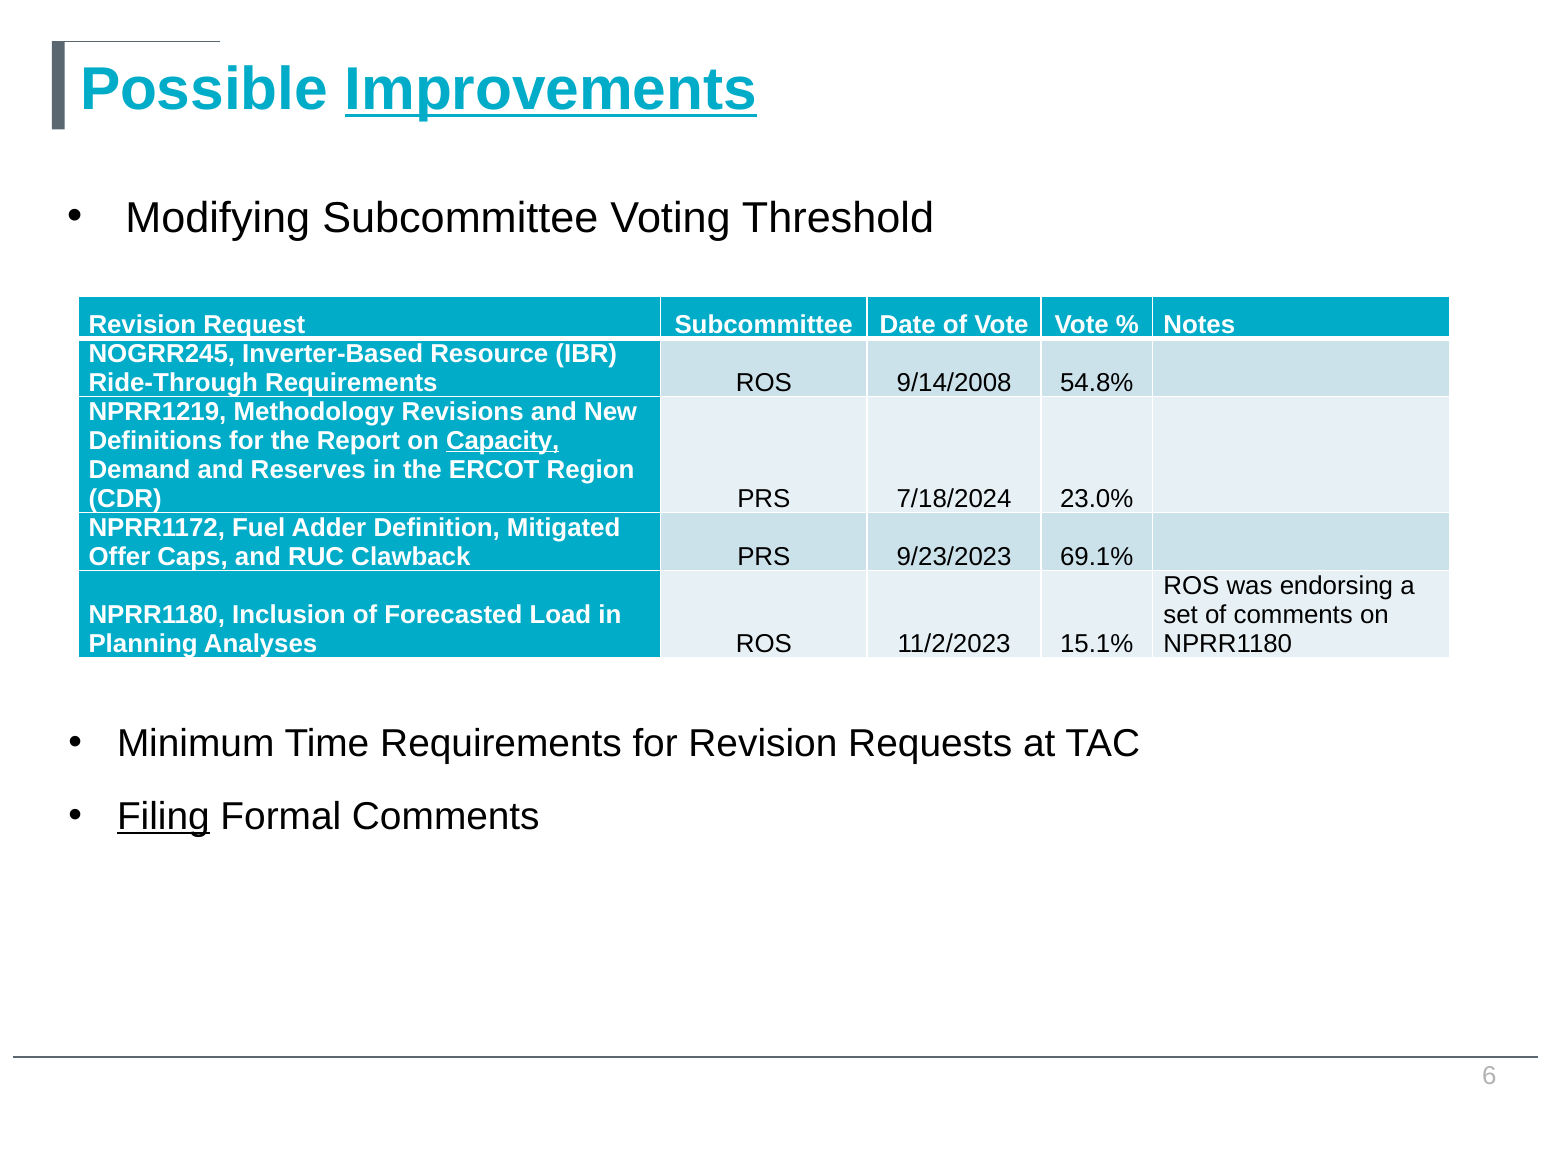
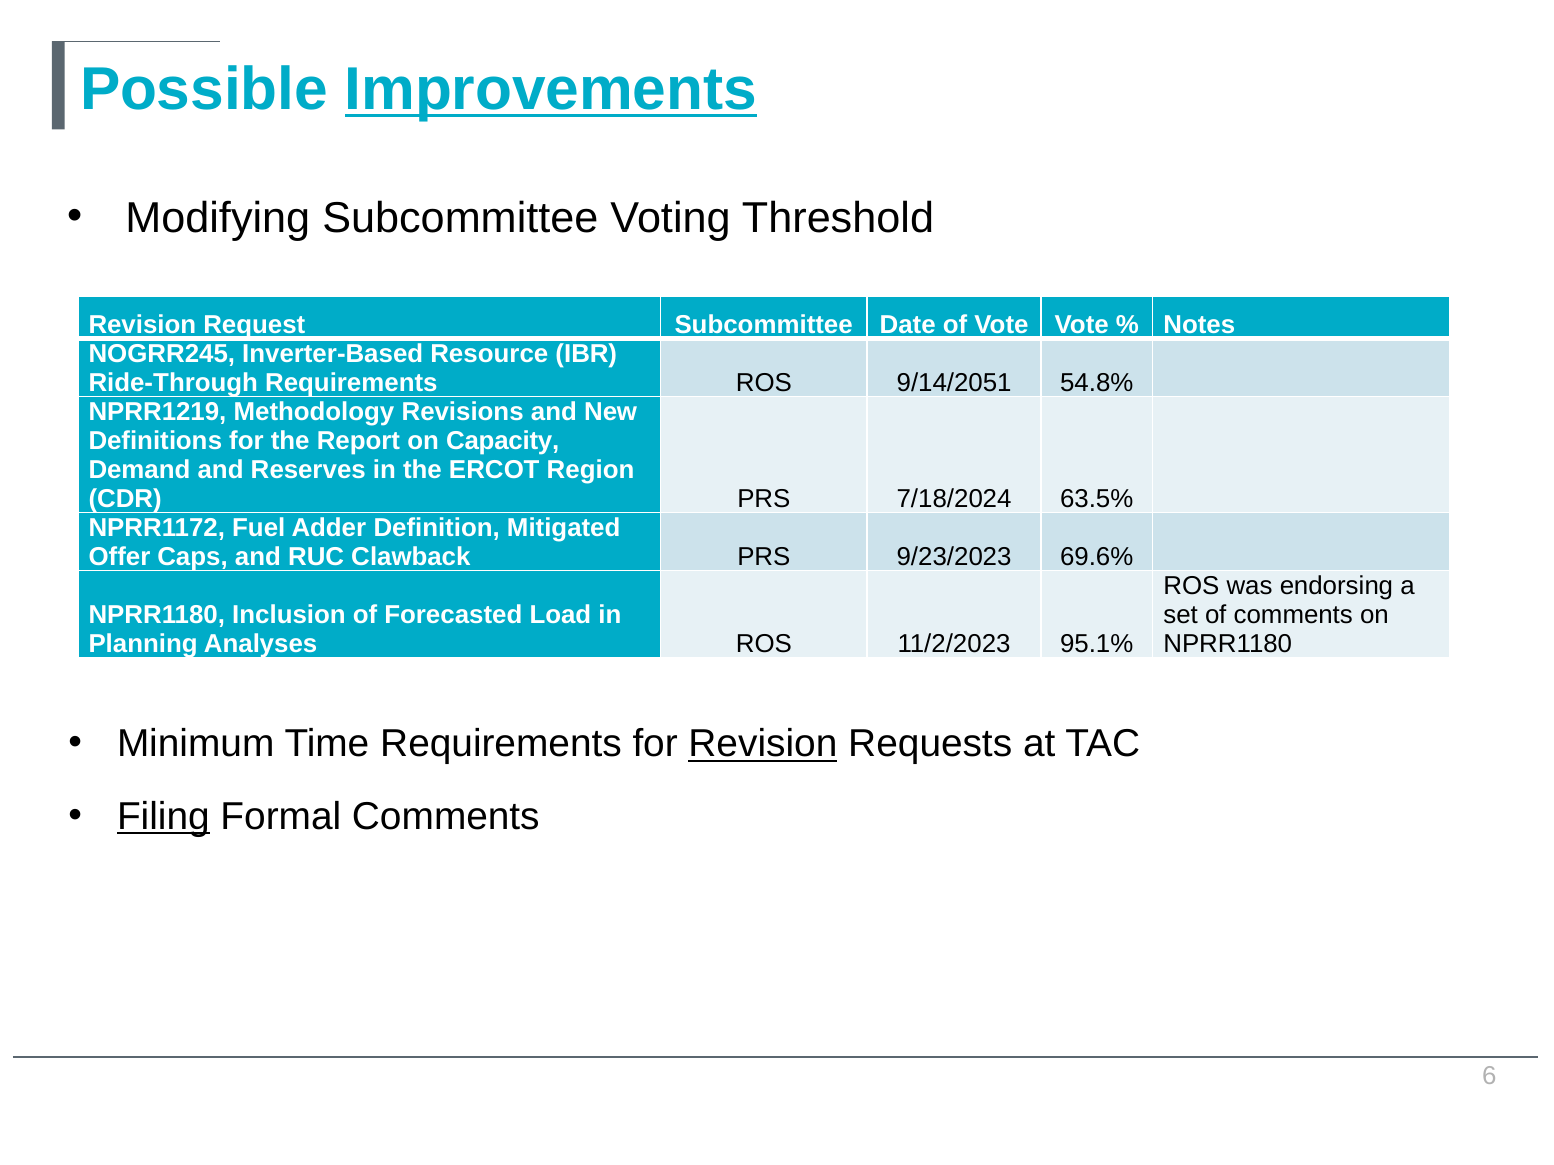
9/14/2008: 9/14/2008 -> 9/14/2051 (954, 383)
Capacity underline: present -> none (503, 441)
23.0%: 23.0% -> 63.5% (1097, 499)
69.1%: 69.1% -> 69.6% (1097, 557)
15.1%: 15.1% -> 95.1% (1097, 644)
Revision underline: none -> present (763, 744)
